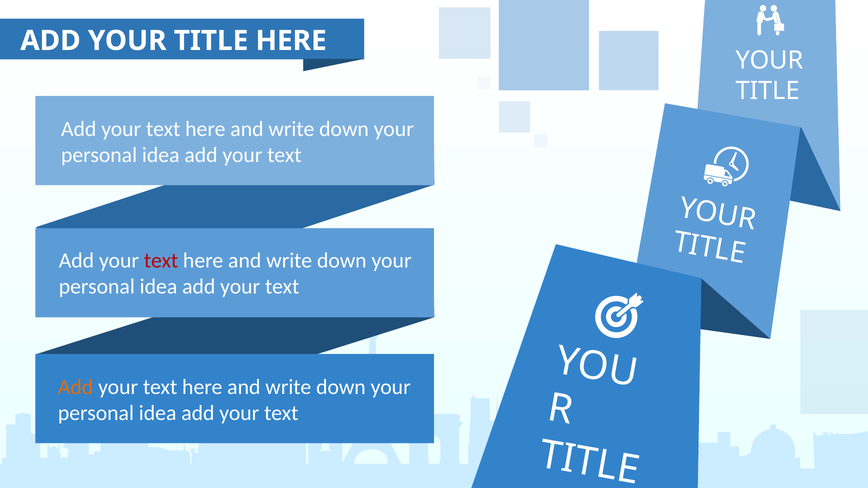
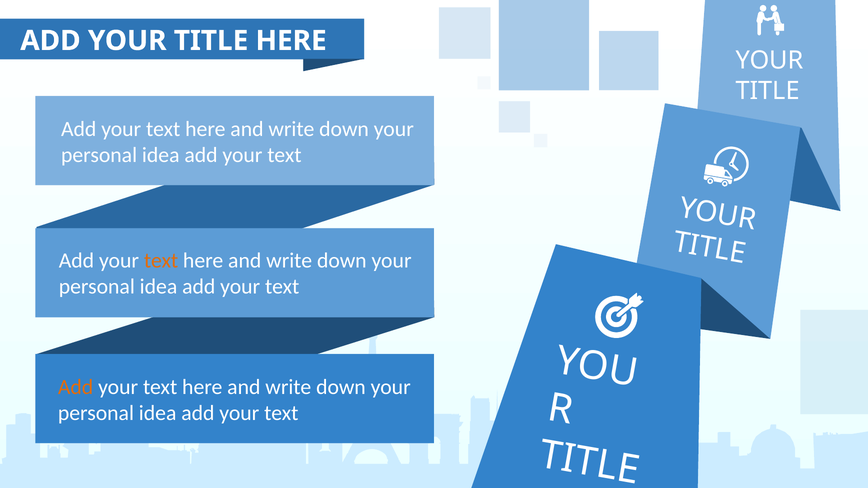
text colour: red -> orange (161, 261)
